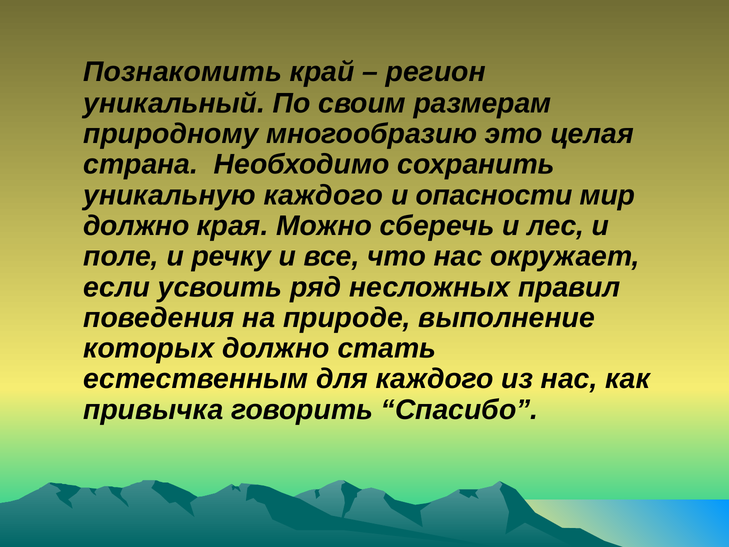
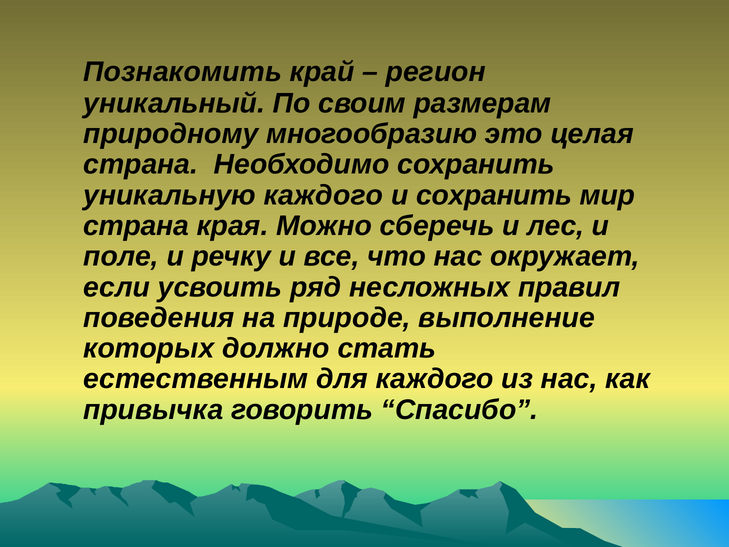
и опасности: опасности -> сохранить (494, 195)
должно: должно -> страна (136, 226)
